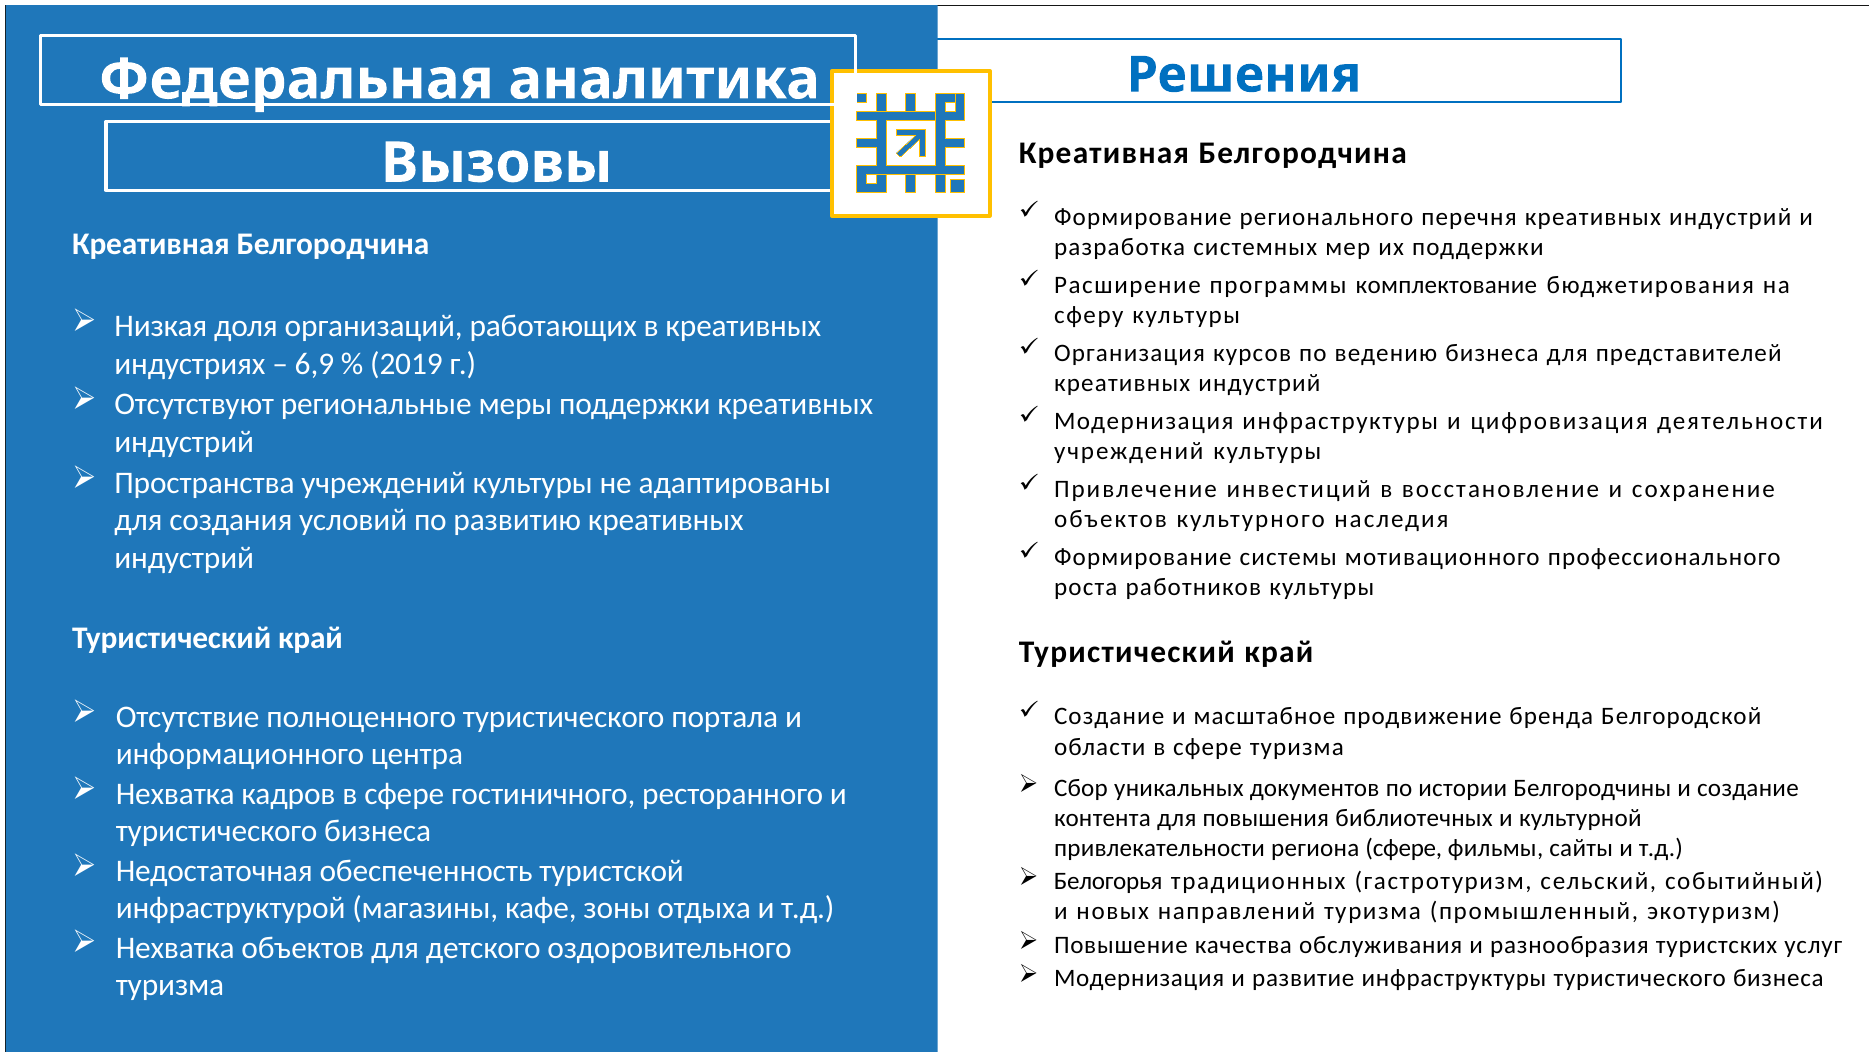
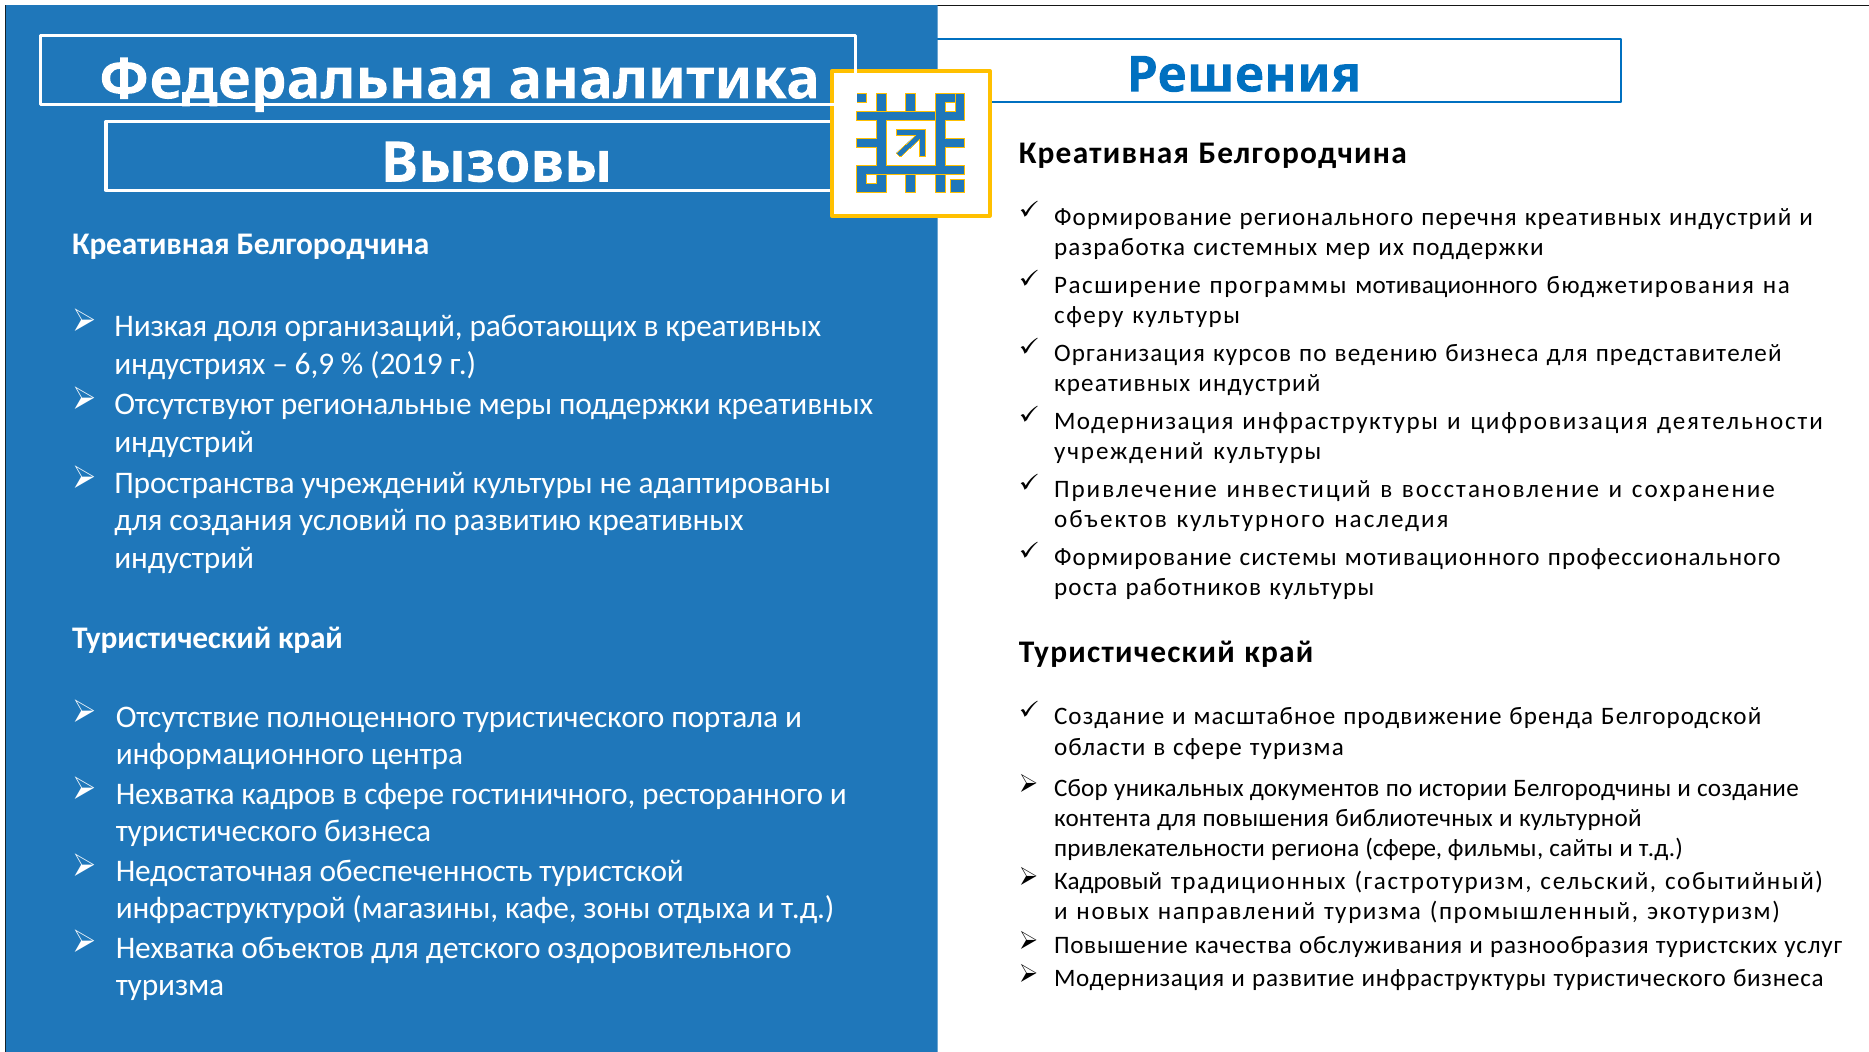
программы комплектование: комплектование -> мотивационного (1446, 285)
Белогорья: Белогорья -> Кадровый (1108, 881)
